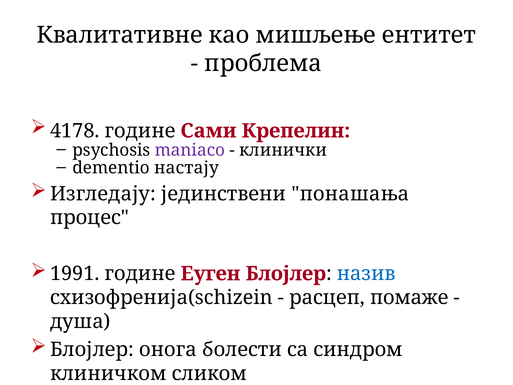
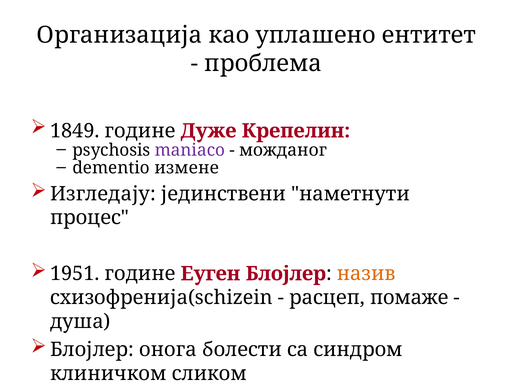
Квалитативне: Квалитативне -> Организација (119, 35)
мишљење: мишљење -> уплашено (316, 35)
4178: 4178 -> 1849 (75, 131)
Сами: Сами -> Дуже (209, 131)
клинички: клинички -> можданог (283, 150)
настају: настају -> измене (187, 168)
понашања: понашања -> наметнути (350, 194)
1991: 1991 -> 1951 (75, 273)
назив colour: blue -> orange (366, 273)
